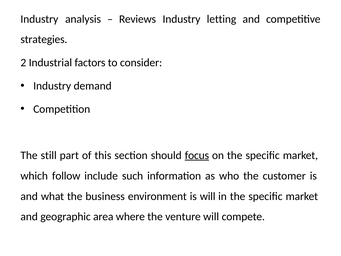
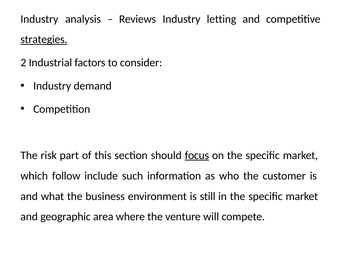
strategies underline: none -> present (44, 39)
still: still -> risk (49, 155)
is will: will -> still (208, 196)
